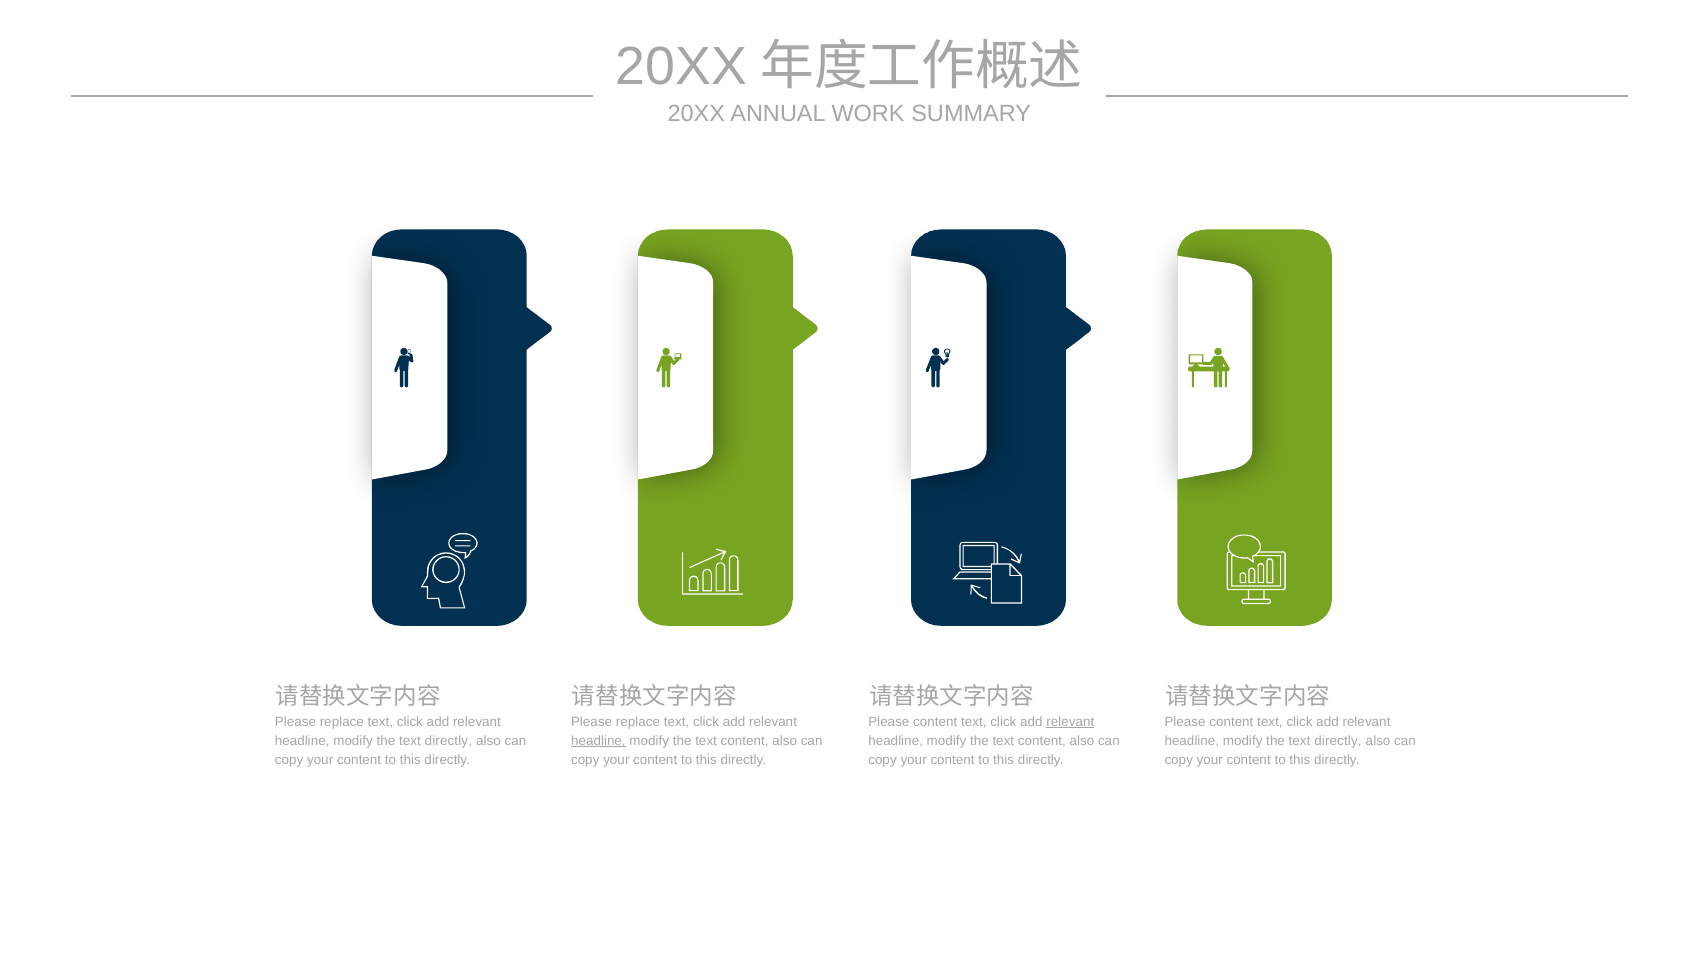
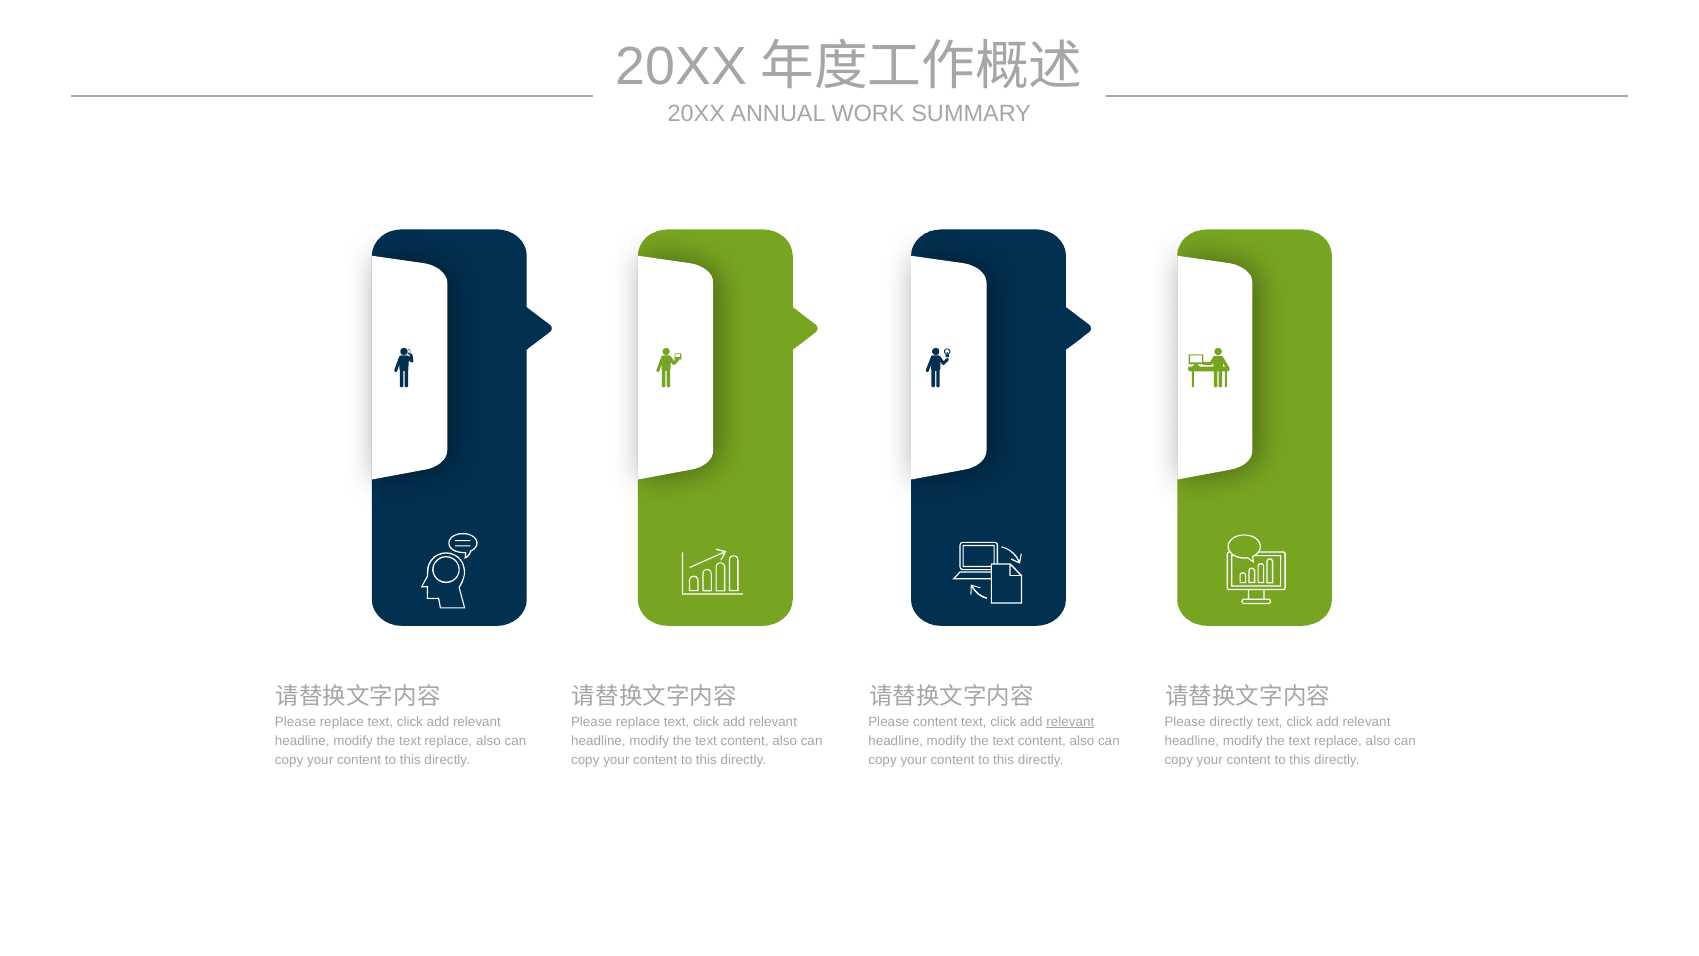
content: content -> directly (1231, 722)
directly: directly -> replace (448, 741)
headline underline: present -> none (598, 741)
directly: directly -> replace (1338, 741)
